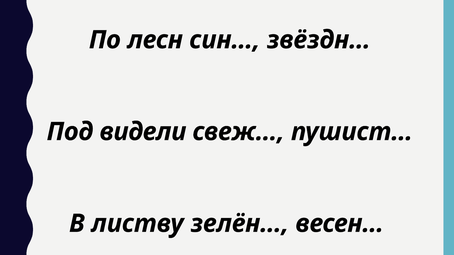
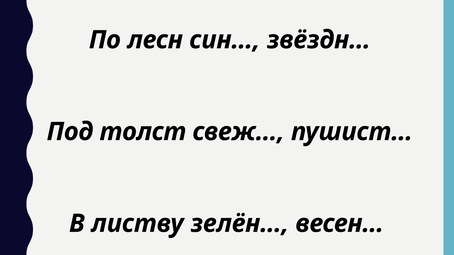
видели: видели -> толст (143, 132)
